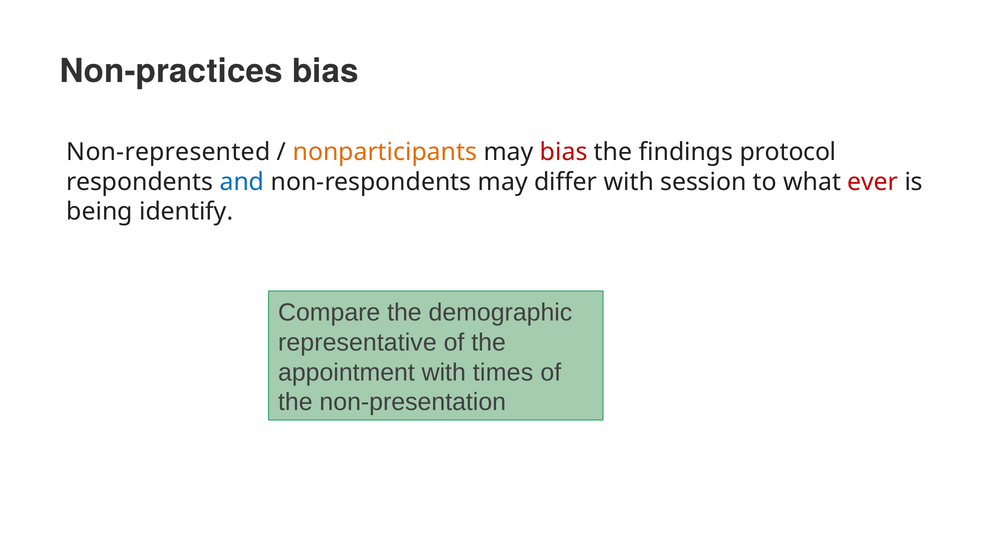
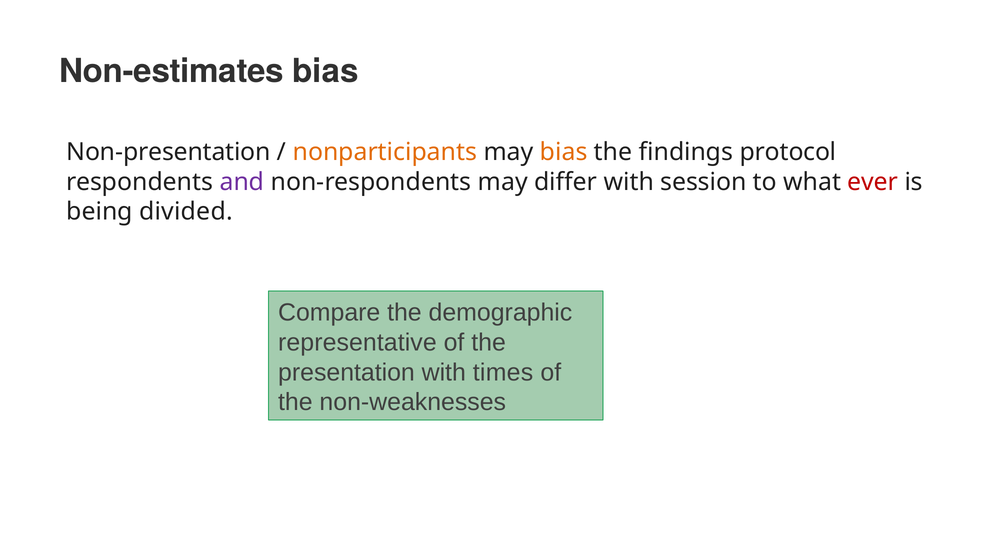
Non-practices: Non-practices -> Non-estimates (172, 71)
Non-represented: Non-represented -> Non-presentation (169, 152)
bias colour: red -> orange (564, 152)
and colour: blue -> purple (242, 182)
identify: identify -> divided (186, 212)
appointment: appointment -> presentation (346, 373)
non-presentation: non-presentation -> non-weaknesses (413, 403)
